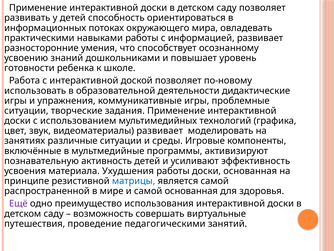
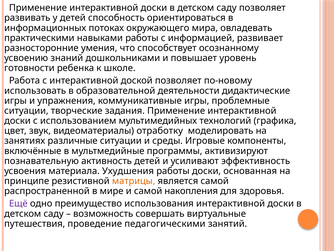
видеоматериалы развивает: развивает -> отработку (160, 131)
матрицы colour: blue -> orange (134, 181)
самой основанная: основанная -> накопления (191, 191)
